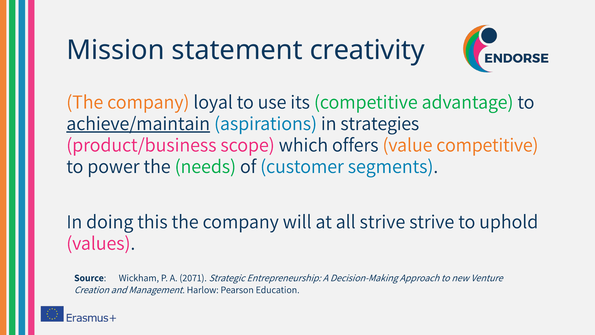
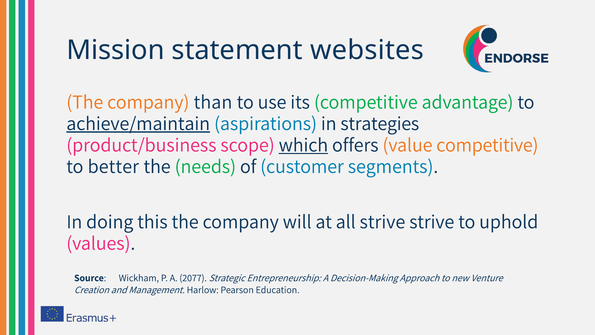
creativity: creativity -> websites (367, 50)
loyal: loyal -> than (213, 102)
which underline: none -> present (303, 145)
power: power -> better (113, 166)
2071: 2071 -> 2077 (193, 278)
